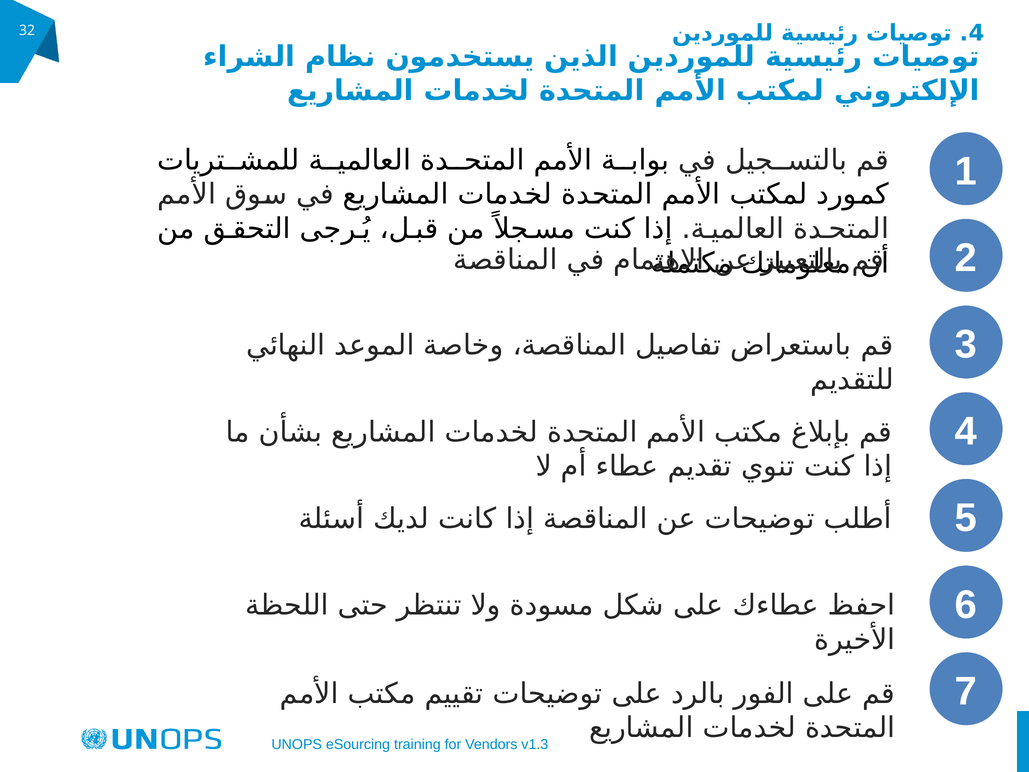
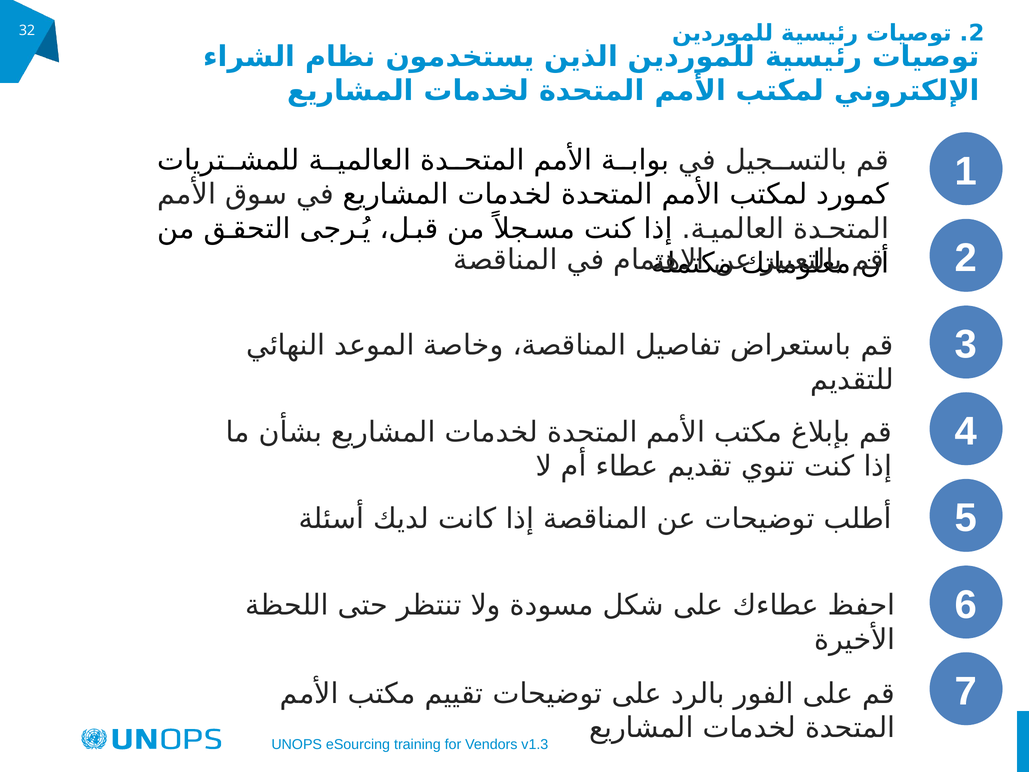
32 4: 4 -> 2 (977, 33)
